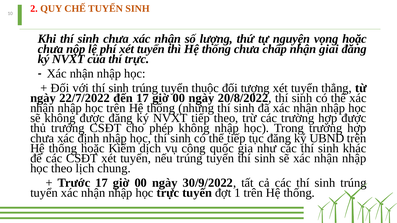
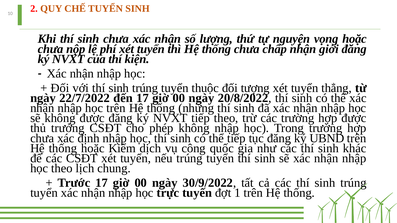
giai: giai -> giới (329, 49)
thí trực: trực -> kiện (137, 59)
